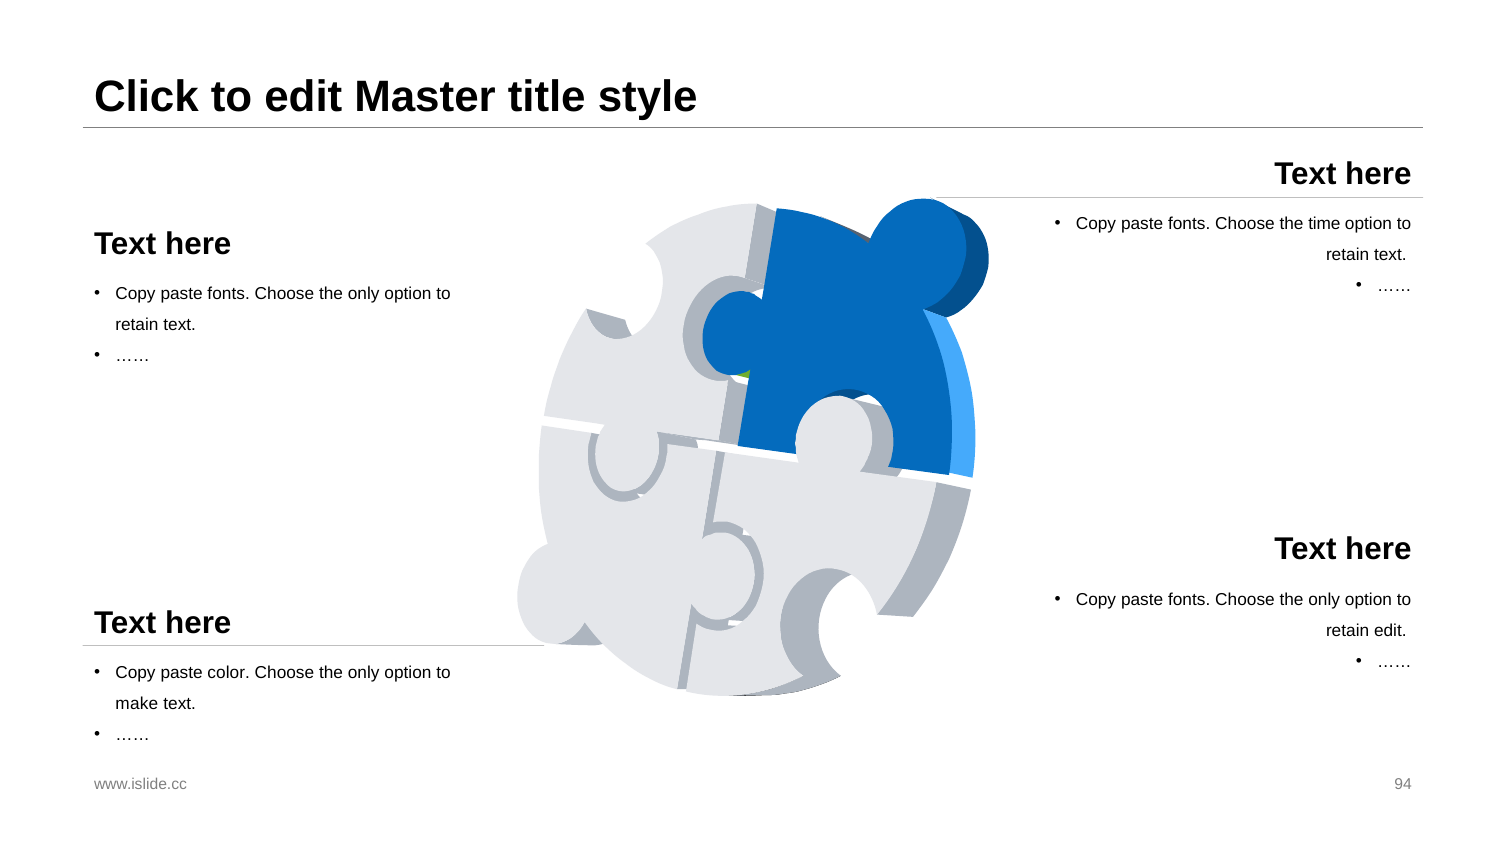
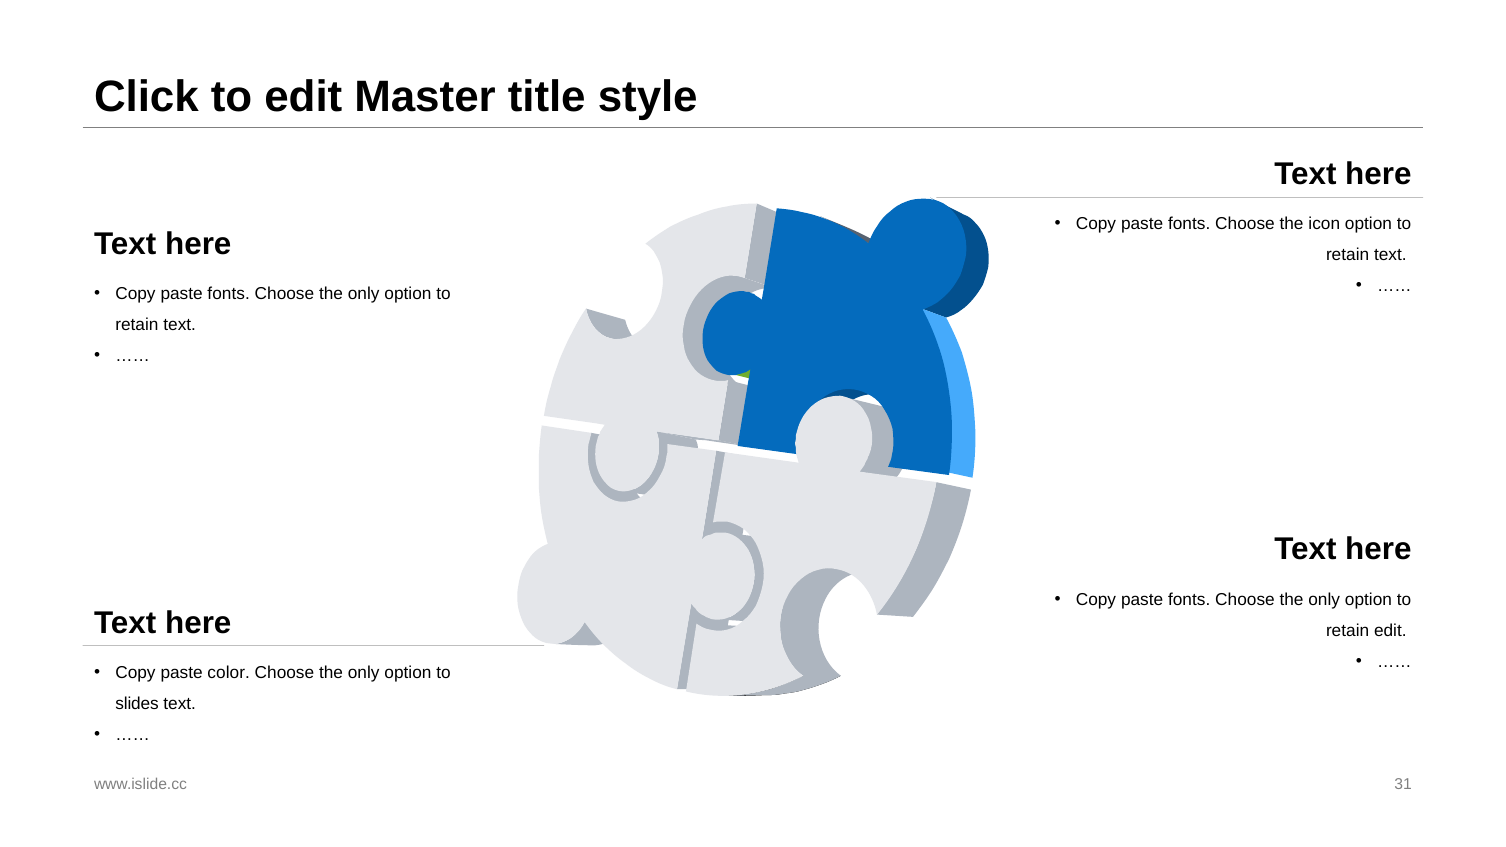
time: time -> icon (1324, 224)
make: make -> slides (137, 704)
94: 94 -> 31 (1403, 785)
